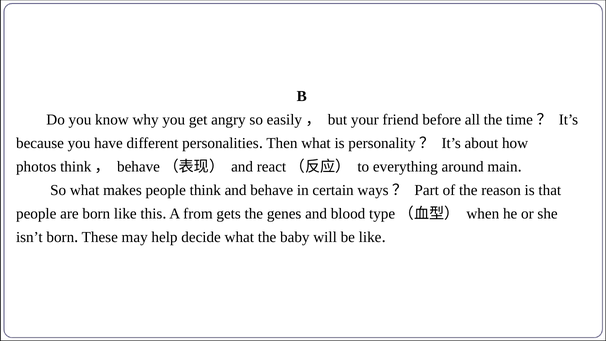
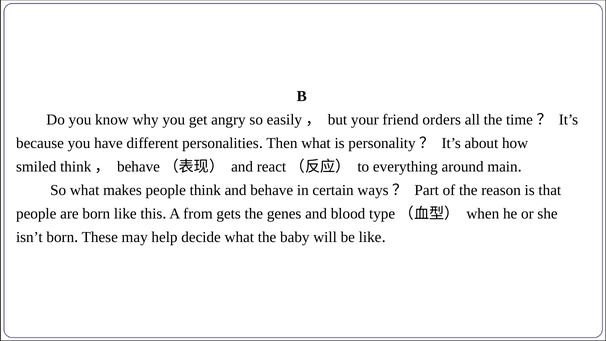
before: before -> orders (442, 120)
photos: photos -> smiled (36, 167)
